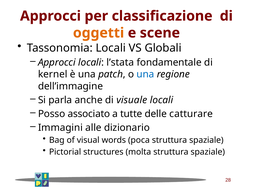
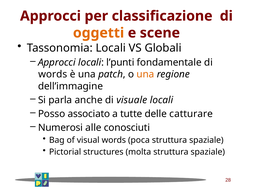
l’stata: l’stata -> l’punti (120, 62)
kernel: kernel -> words (53, 74)
una colour: blue -> orange (145, 74)
Immagini: Immagini -> Numerosi (60, 127)
dizionario: dizionario -> conosciuti (127, 127)
